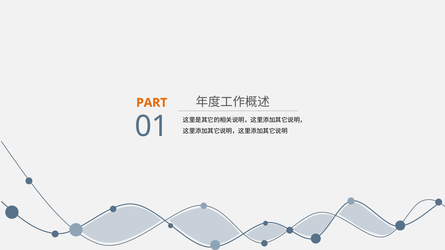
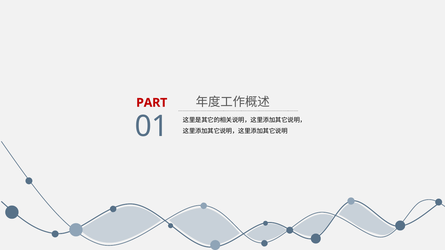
PART colour: orange -> red (152, 103)
